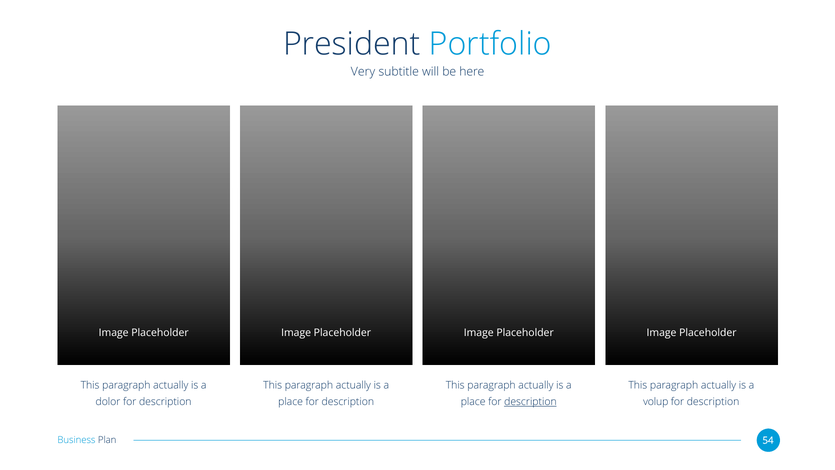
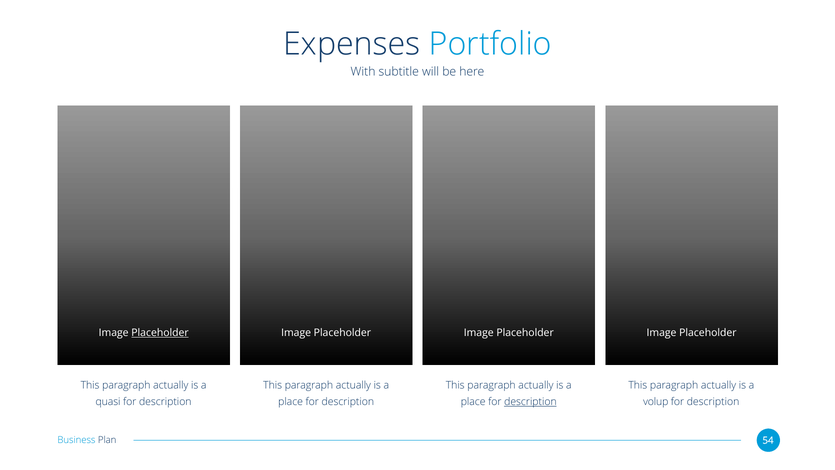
President: President -> Expenses (352, 44)
Very: Very -> With (363, 72)
Placeholder underline: none -> present (160, 333)
dolor: dolor -> quasi (108, 401)
